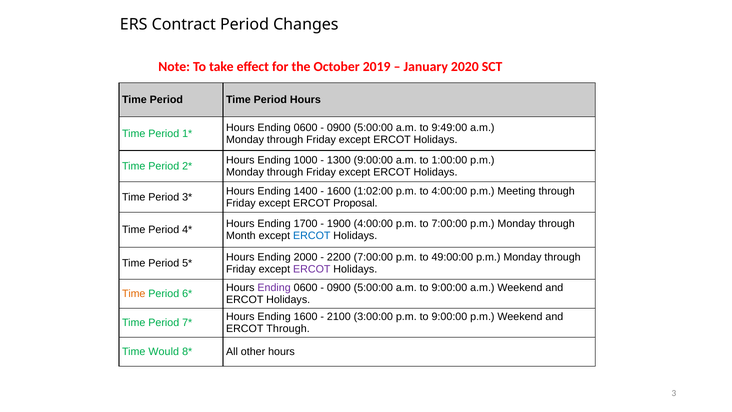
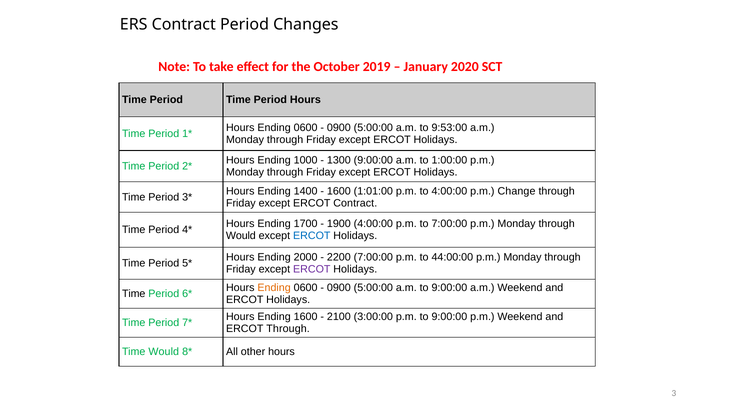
9:49:00: 9:49:00 -> 9:53:00 (449, 128)
1:02:00: 1:02:00 -> 1:01:00 (373, 191)
Meeting: Meeting -> Change (516, 191)
ERCOT Proposal: Proposal -> Contract (355, 203)
Month: Month -> Would (241, 236)
49:00:00: 49:00:00 -> 44:00:00 (452, 257)
Ending colour: purple -> orange (274, 288)
Time colour: orange -> black (134, 294)
